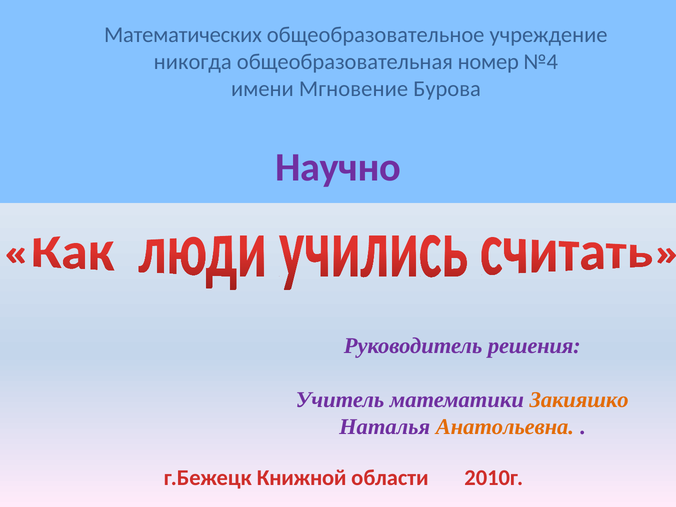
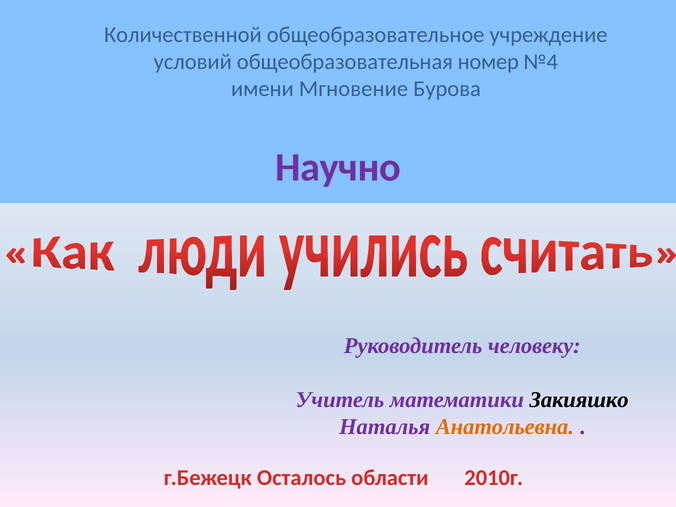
Математических: Математических -> Количественной (183, 35)
никогда: никогда -> условий (193, 62)
решения: решения -> человеку (534, 346)
Закияшко colour: orange -> black (579, 400)
Книжной: Книжной -> Осталось (302, 478)
